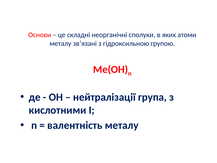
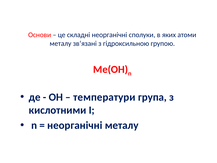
нейтралізації: нейтралізації -> температури (104, 97)
валентність: валентність -> неорганічні (75, 125)
